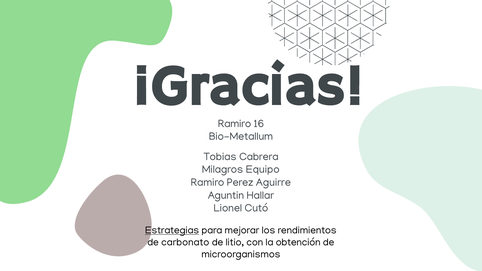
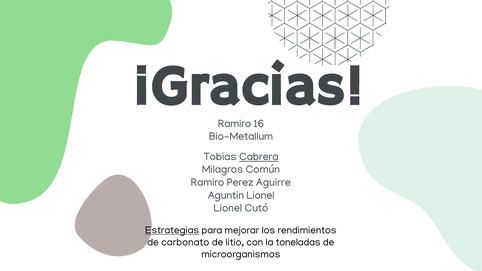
Cabrera underline: none -> present (259, 157)
Equipo: Equipo -> Común (263, 170)
Aguntin Hallar: Hallar -> Lionel (260, 195)
obtención: obtención -> toneladas (298, 242)
